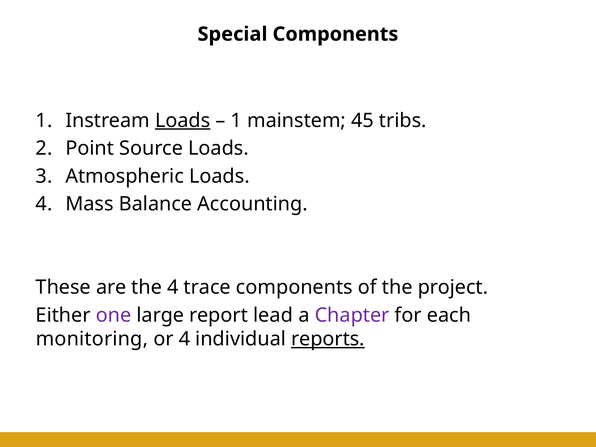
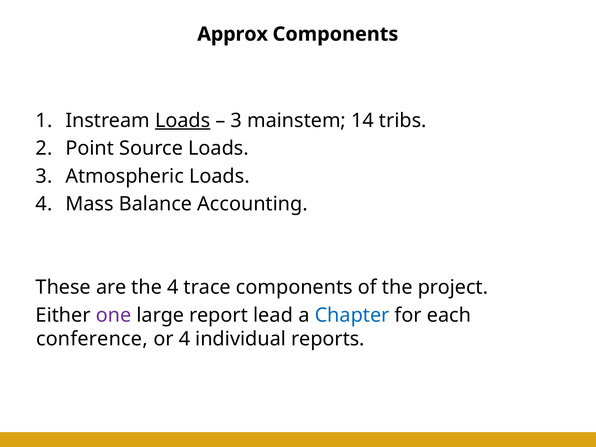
Special: Special -> Approx (233, 34)
1: 1 -> 3 (236, 121)
45: 45 -> 14 (363, 121)
Chapter colour: purple -> blue (352, 315)
monitoring: monitoring -> conference (92, 339)
reports underline: present -> none (328, 339)
